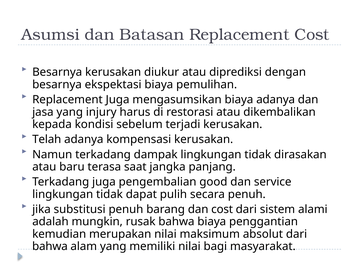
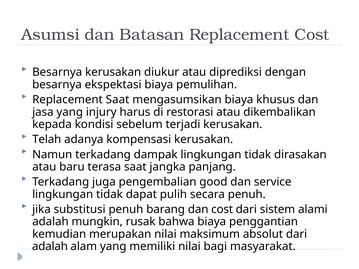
Replacement Juga: Juga -> Saat (118, 100)
biaya adanya: adanya -> khusus (276, 100)
bahwa: bahwa -> adalah (50, 247)
